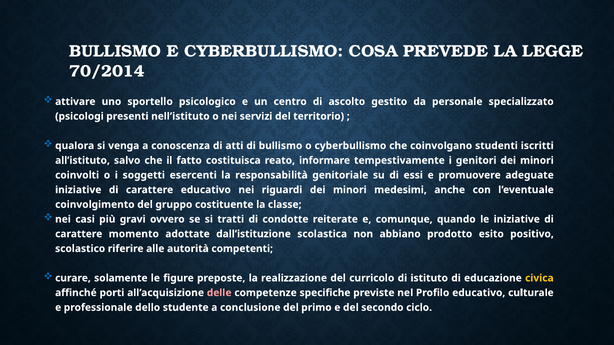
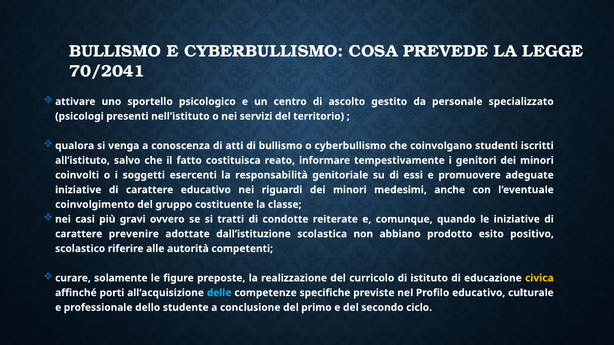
70/2014: 70/2014 -> 70/2041 (107, 71)
momento: momento -> prevenire (134, 234)
delle colour: pink -> light blue (219, 293)
